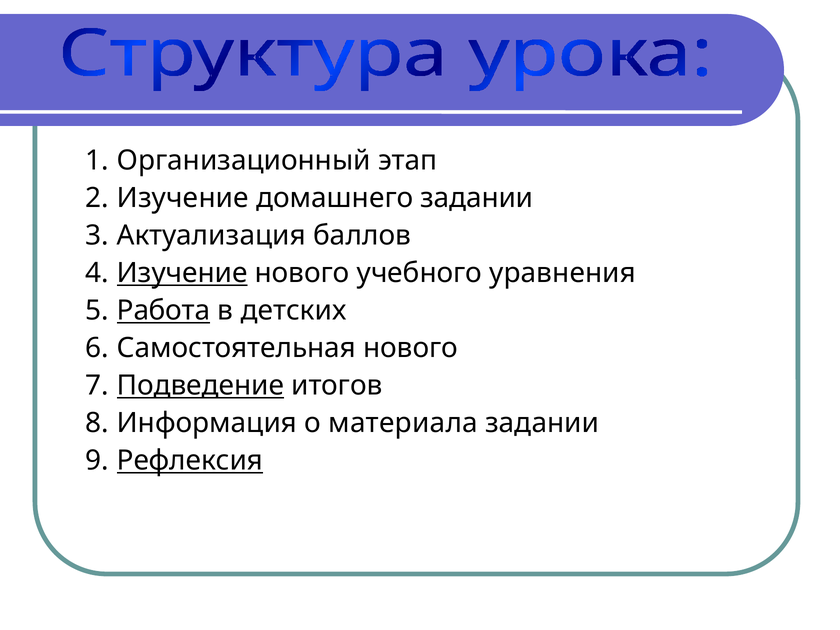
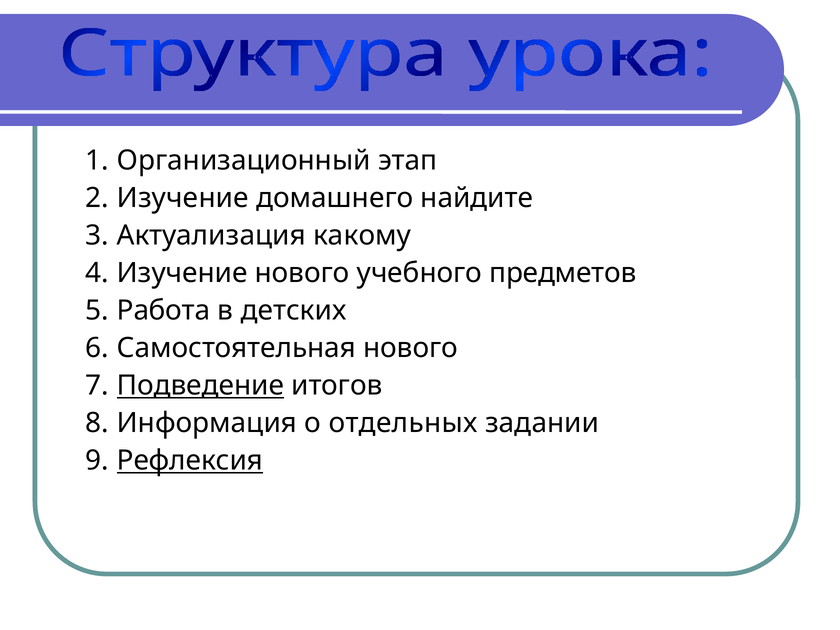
домашнего задании: задании -> найдите (477, 198)
баллов: баллов -> какому (362, 236)
Изучение underline: present -> none (182, 273)
уравнения: уравнения -> предметов (563, 273)
Работа underline: present -> none (164, 311)
материала: материала -> отдельных (403, 423)
